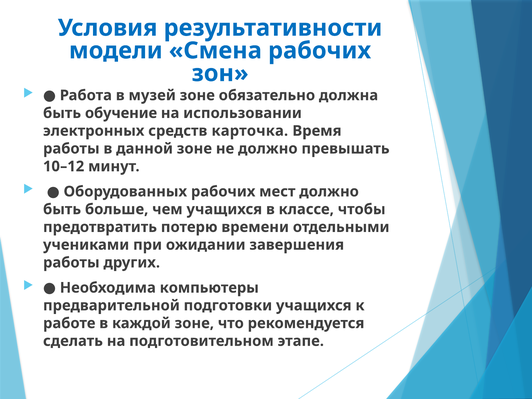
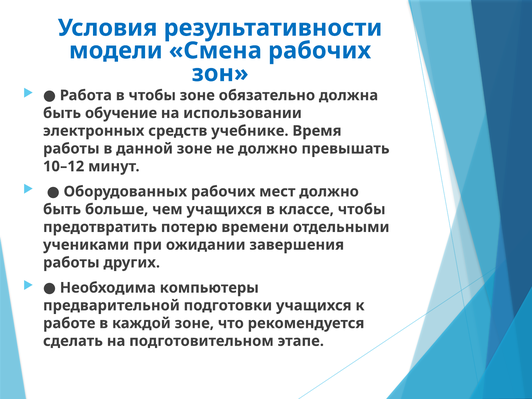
в музей: музей -> чтобы (152, 95)
карточка: карточка -> учебнике (250, 131)
